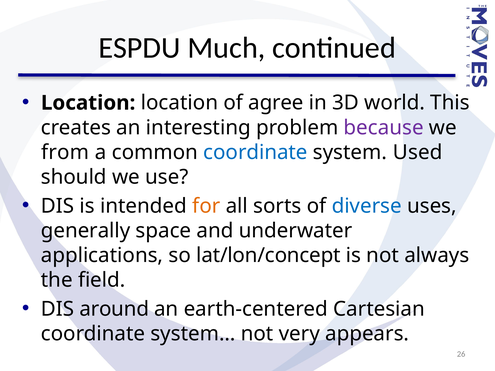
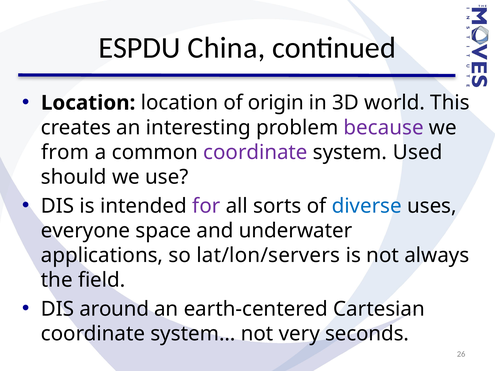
Much: Much -> China (226, 48)
agree: agree -> origin (276, 103)
coordinate colour: blue -> purple (255, 152)
for colour: orange -> purple (206, 206)
generally: generally -> everyone (86, 231)
lat/lon/concept: lat/lon/concept -> lat/lon/servers (268, 256)
appears: appears -> seconds (367, 334)
